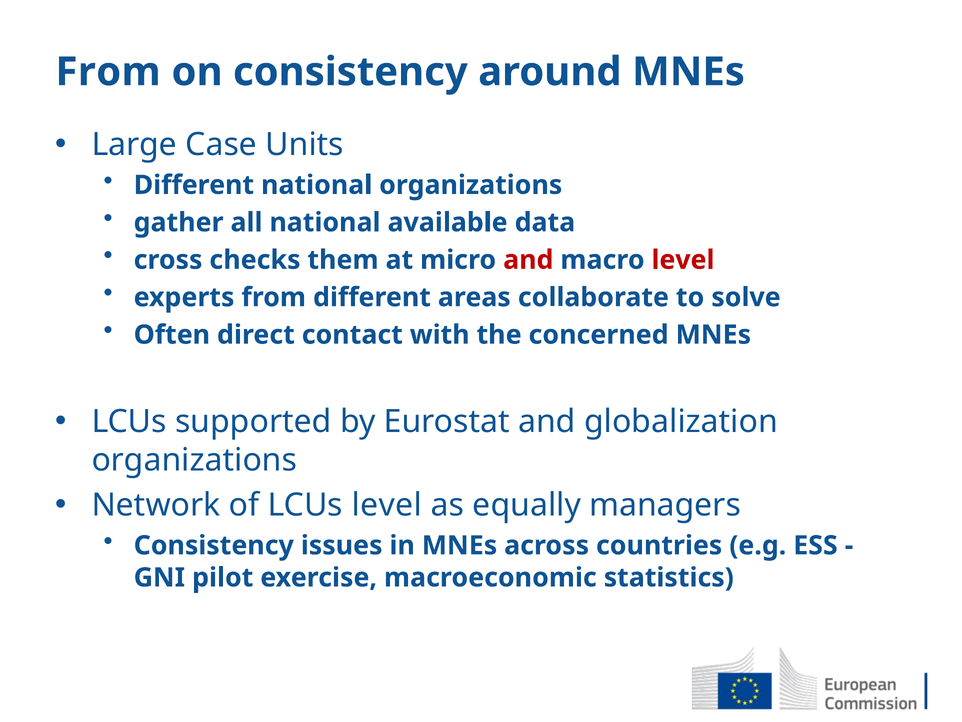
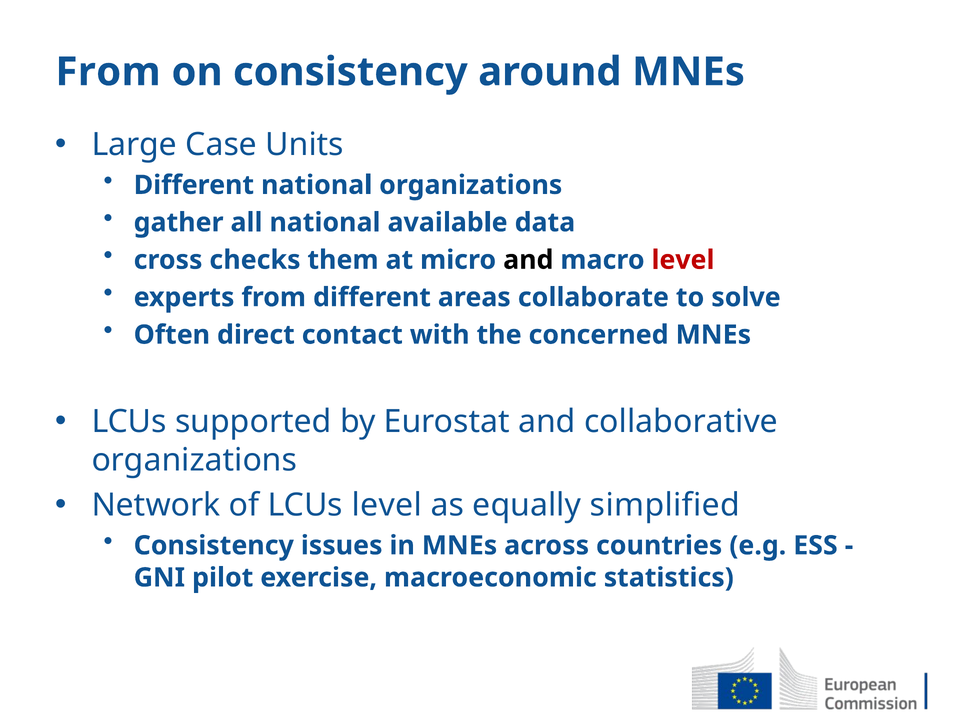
and colour: red -> black (528, 260)
globalization: globalization -> collaborative (681, 422)
managers: managers -> simplified (665, 505)
